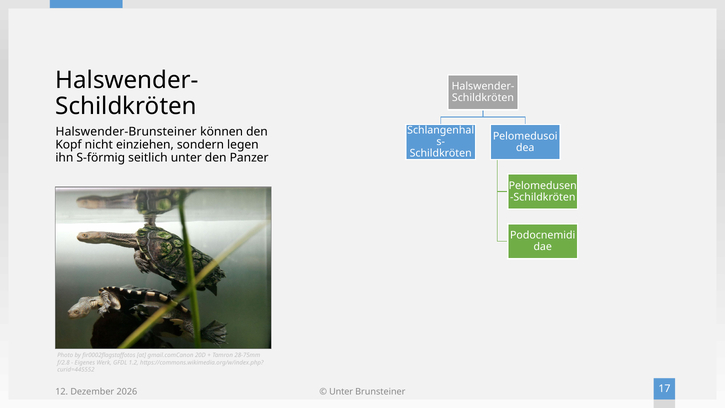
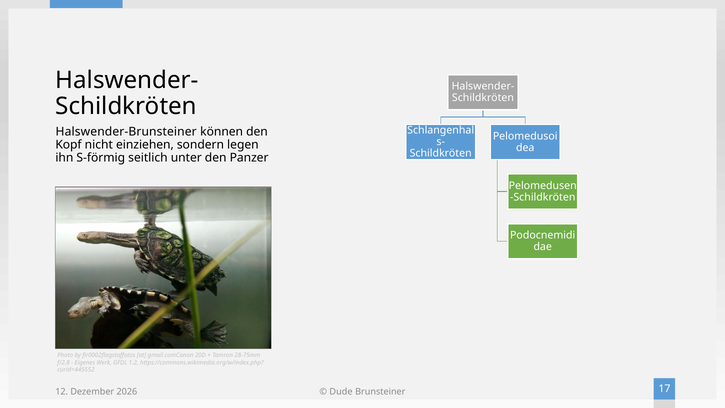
Unter: Unter -> Dude (341, 392)
